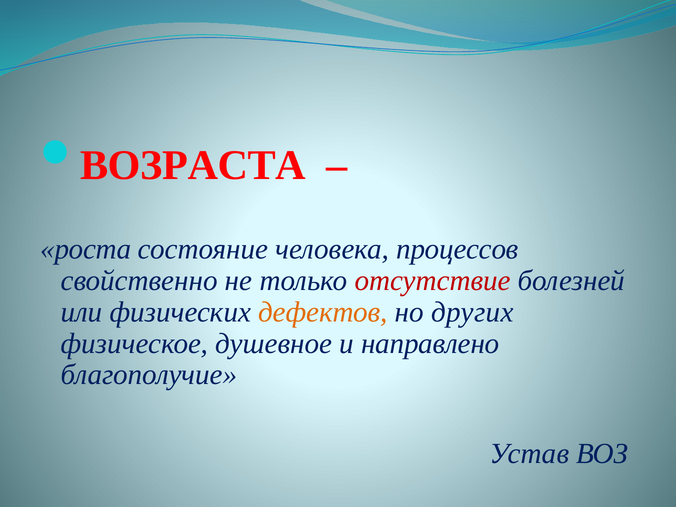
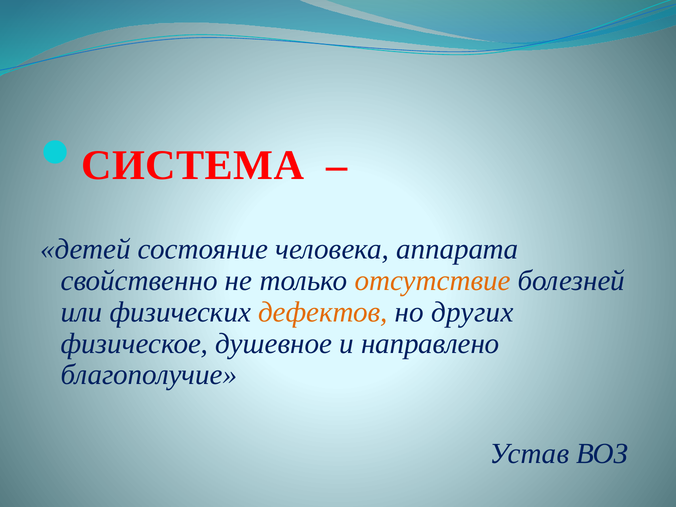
ВОЗРАСТА: ВОЗРАСТА -> СИСТЕМА (193, 165)
роста: роста -> детей (86, 249)
процессов: процессов -> аппарата (457, 249)
отсутствие colour: red -> orange (433, 281)
